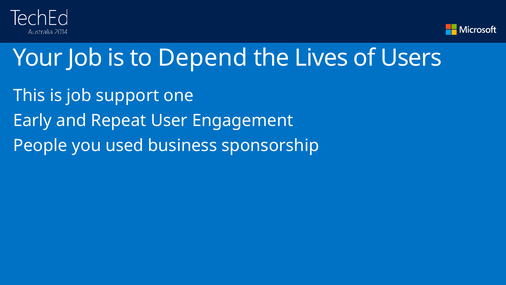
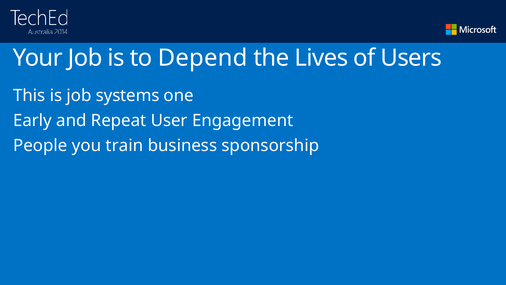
support: support -> systems (128, 95)
used: used -> train (124, 145)
